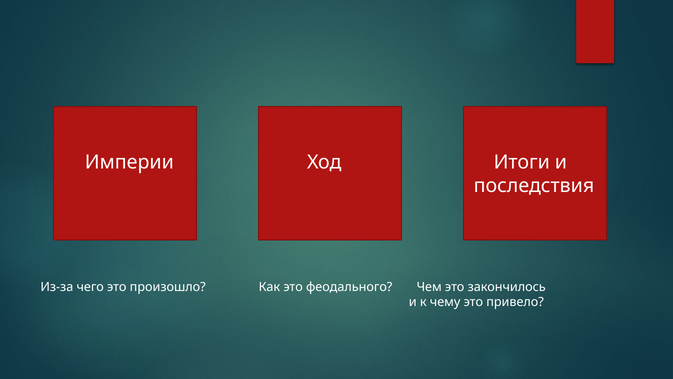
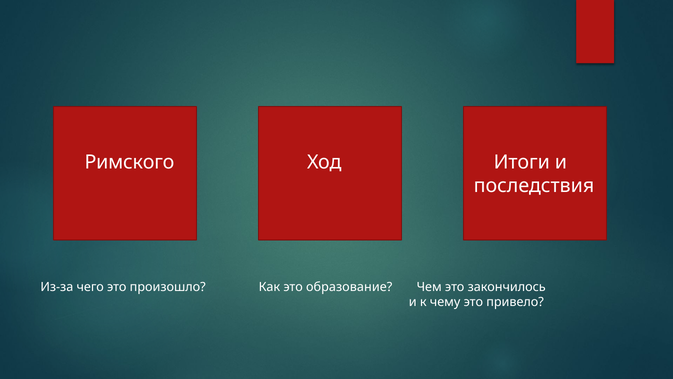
Империи: Империи -> Римского (129, 162)
феодального: феодального -> образование (349, 287)
